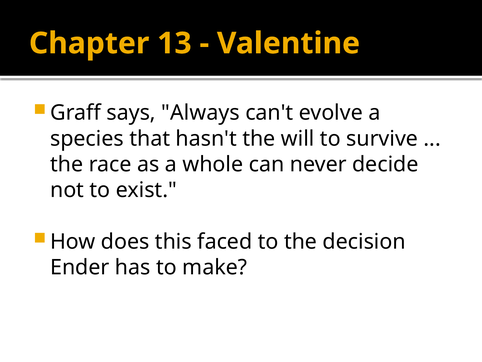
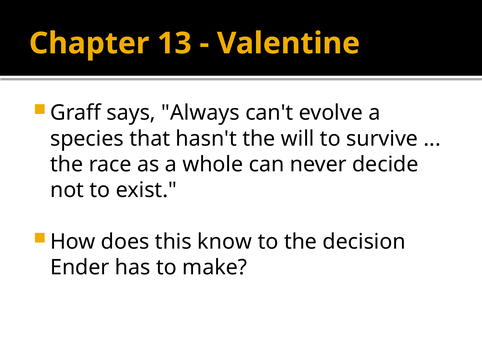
faced: faced -> know (225, 241)
